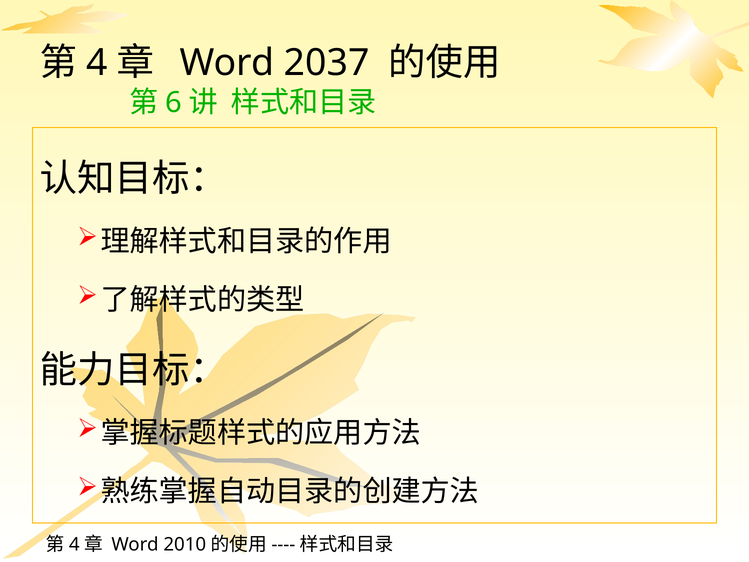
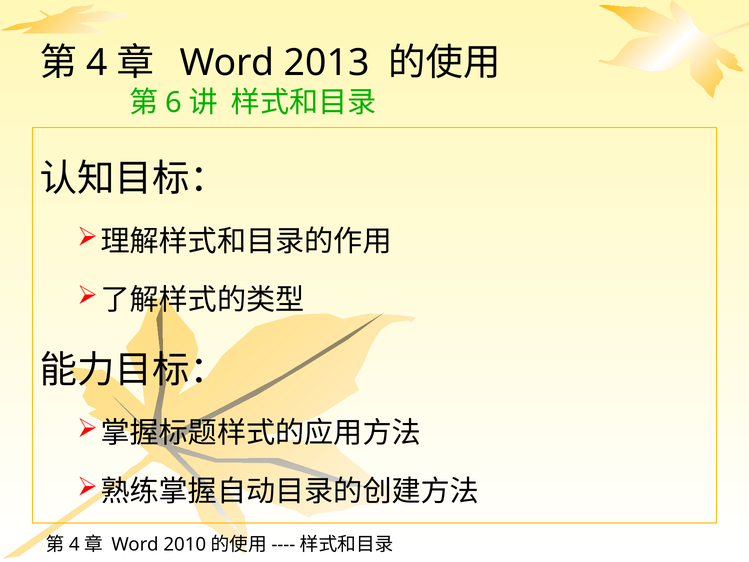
2037: 2037 -> 2013 (327, 63)
